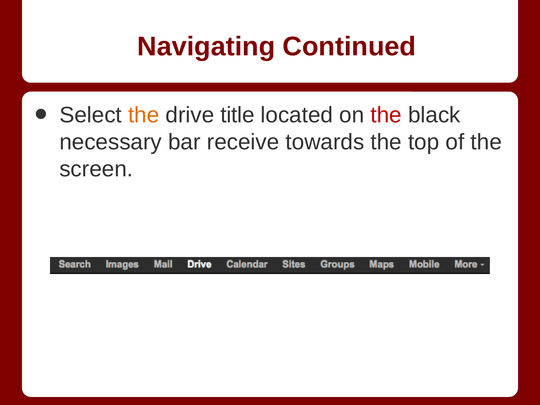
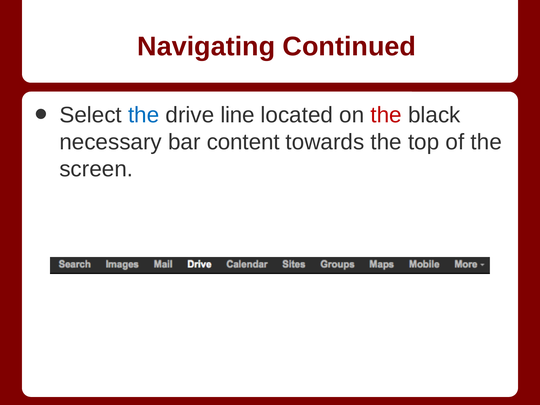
the colour: orange -> blue (144, 115)
title: title -> line (238, 115)
receive: receive -> content (243, 142)
